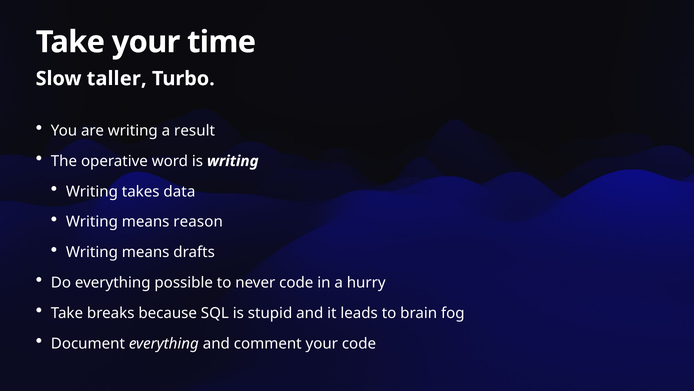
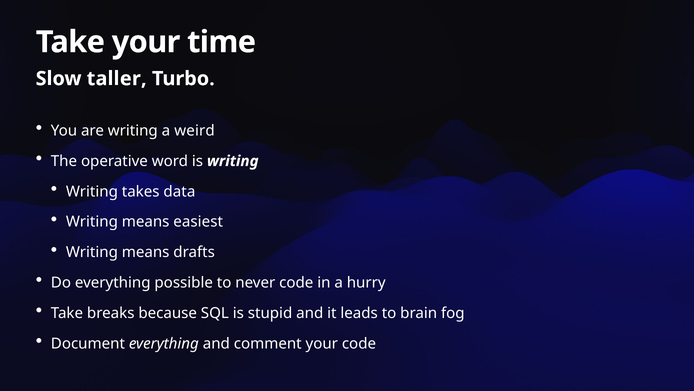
result: result -> weird (195, 130)
reason: reason -> easiest (198, 222)
